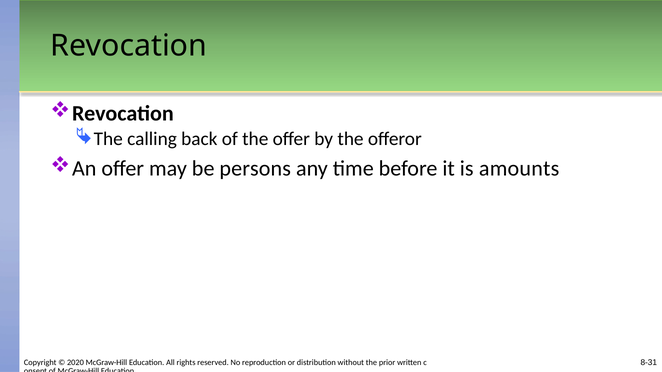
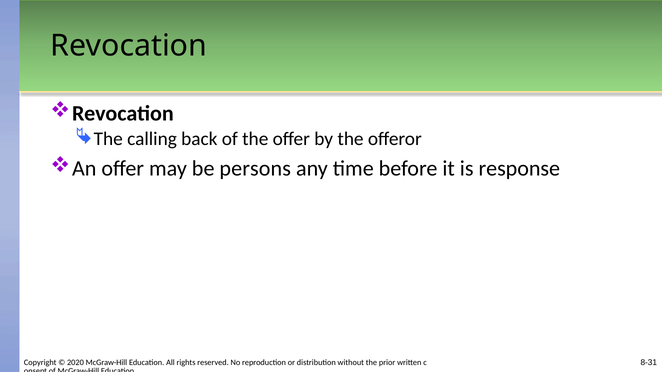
amounts: amounts -> response (519, 168)
